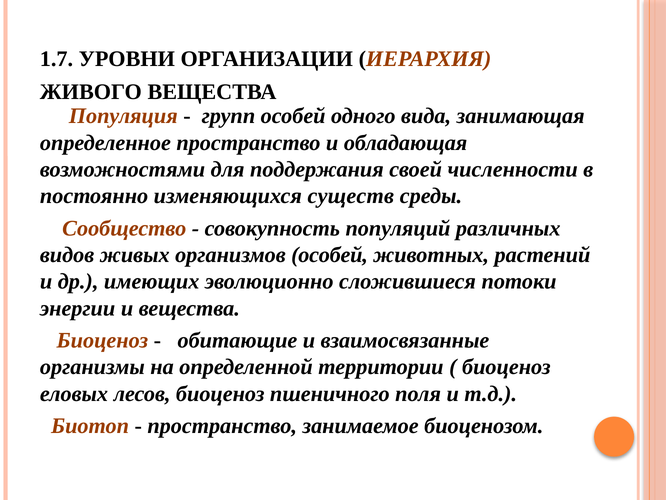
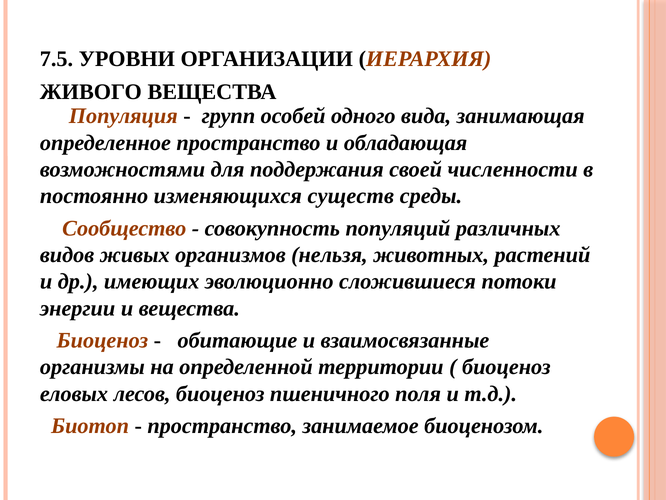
1.7: 1.7 -> 7.5 (56, 59)
организмов особей: особей -> нельзя (329, 255)
